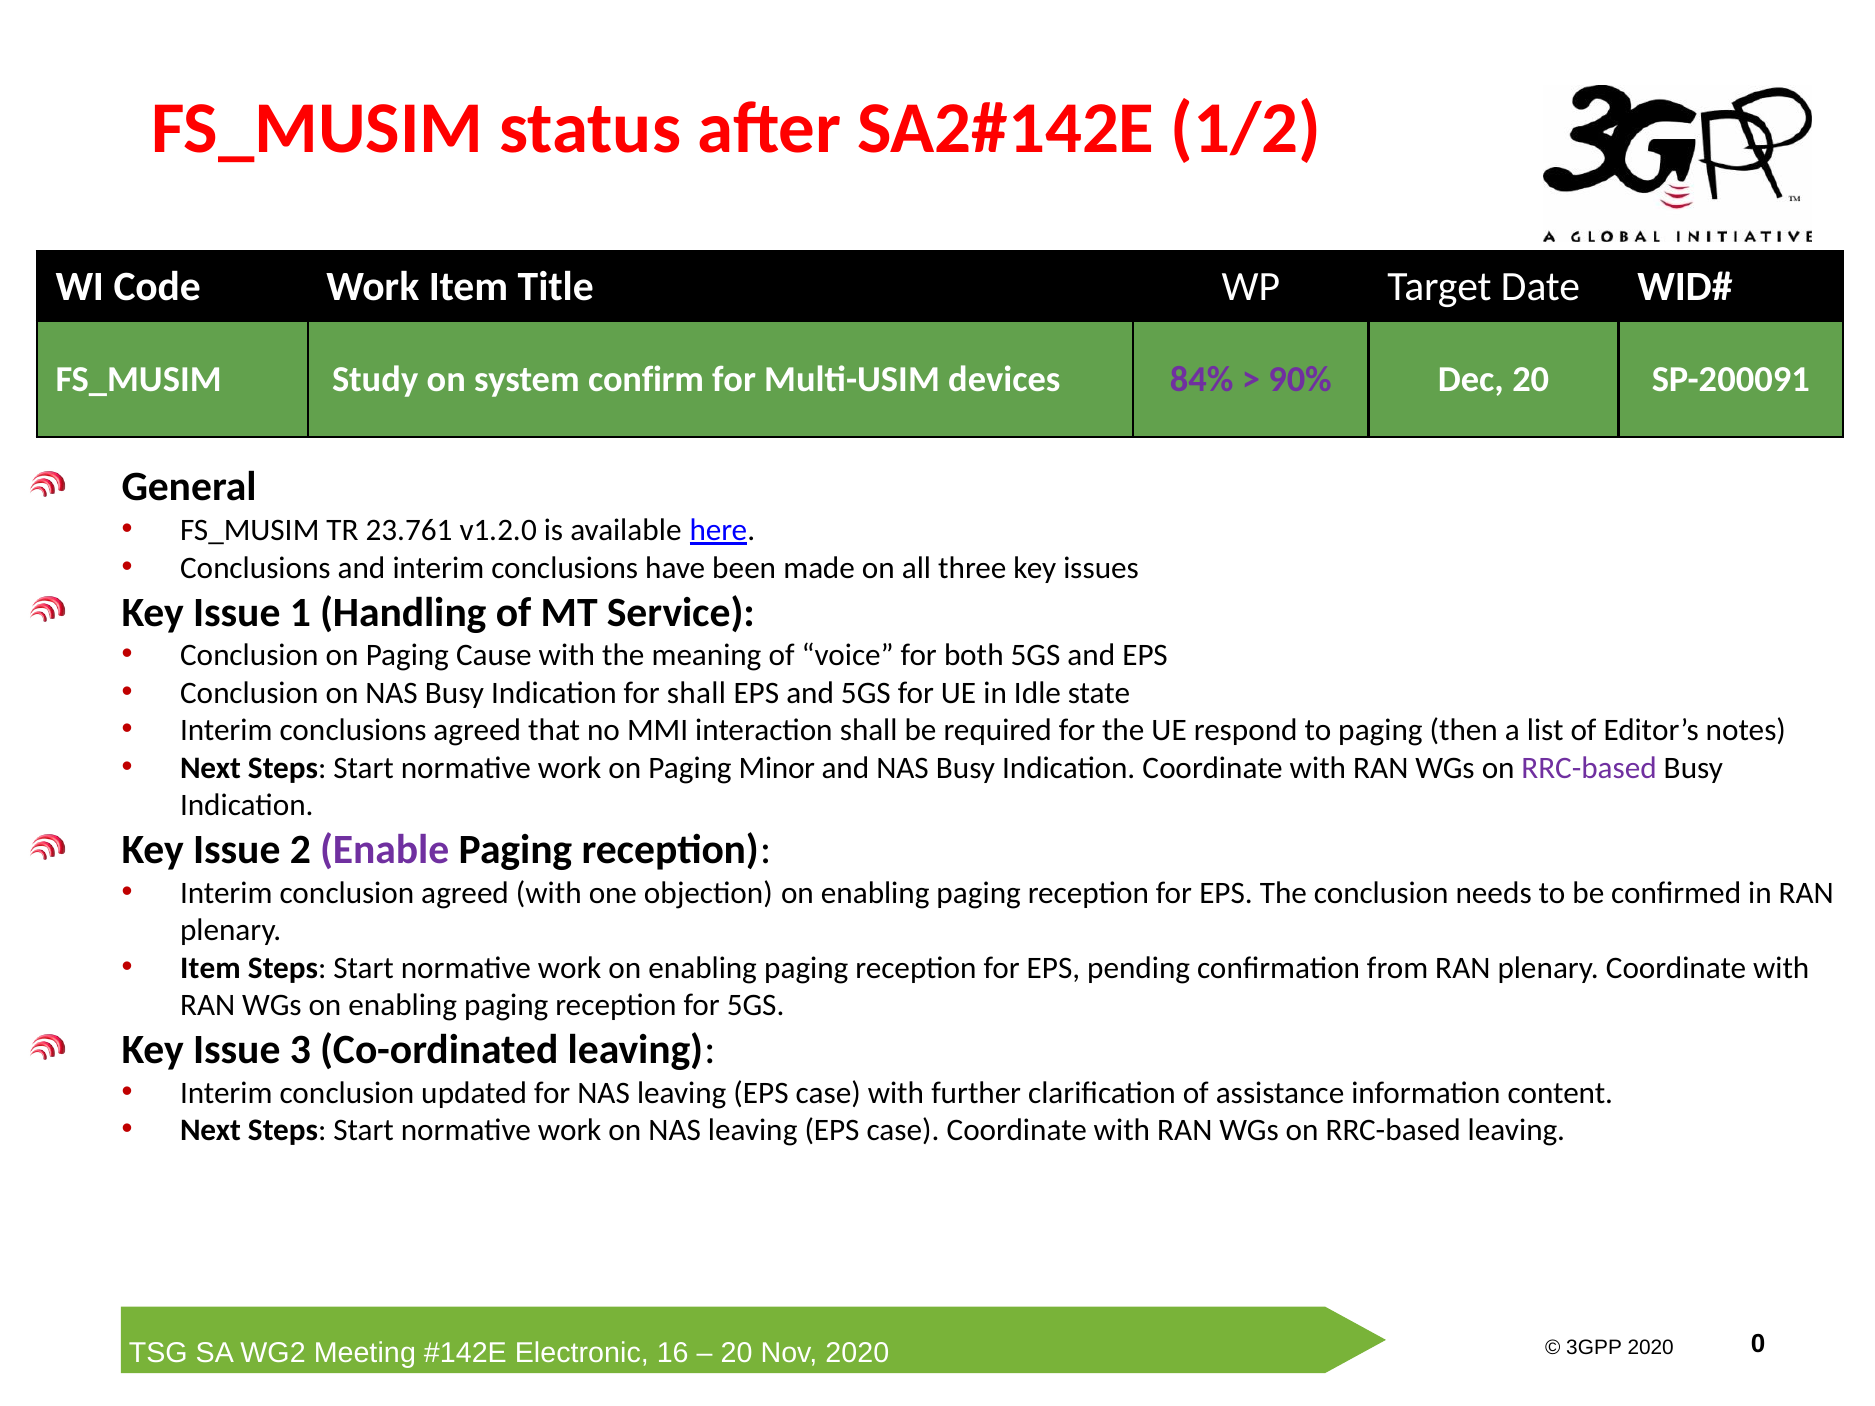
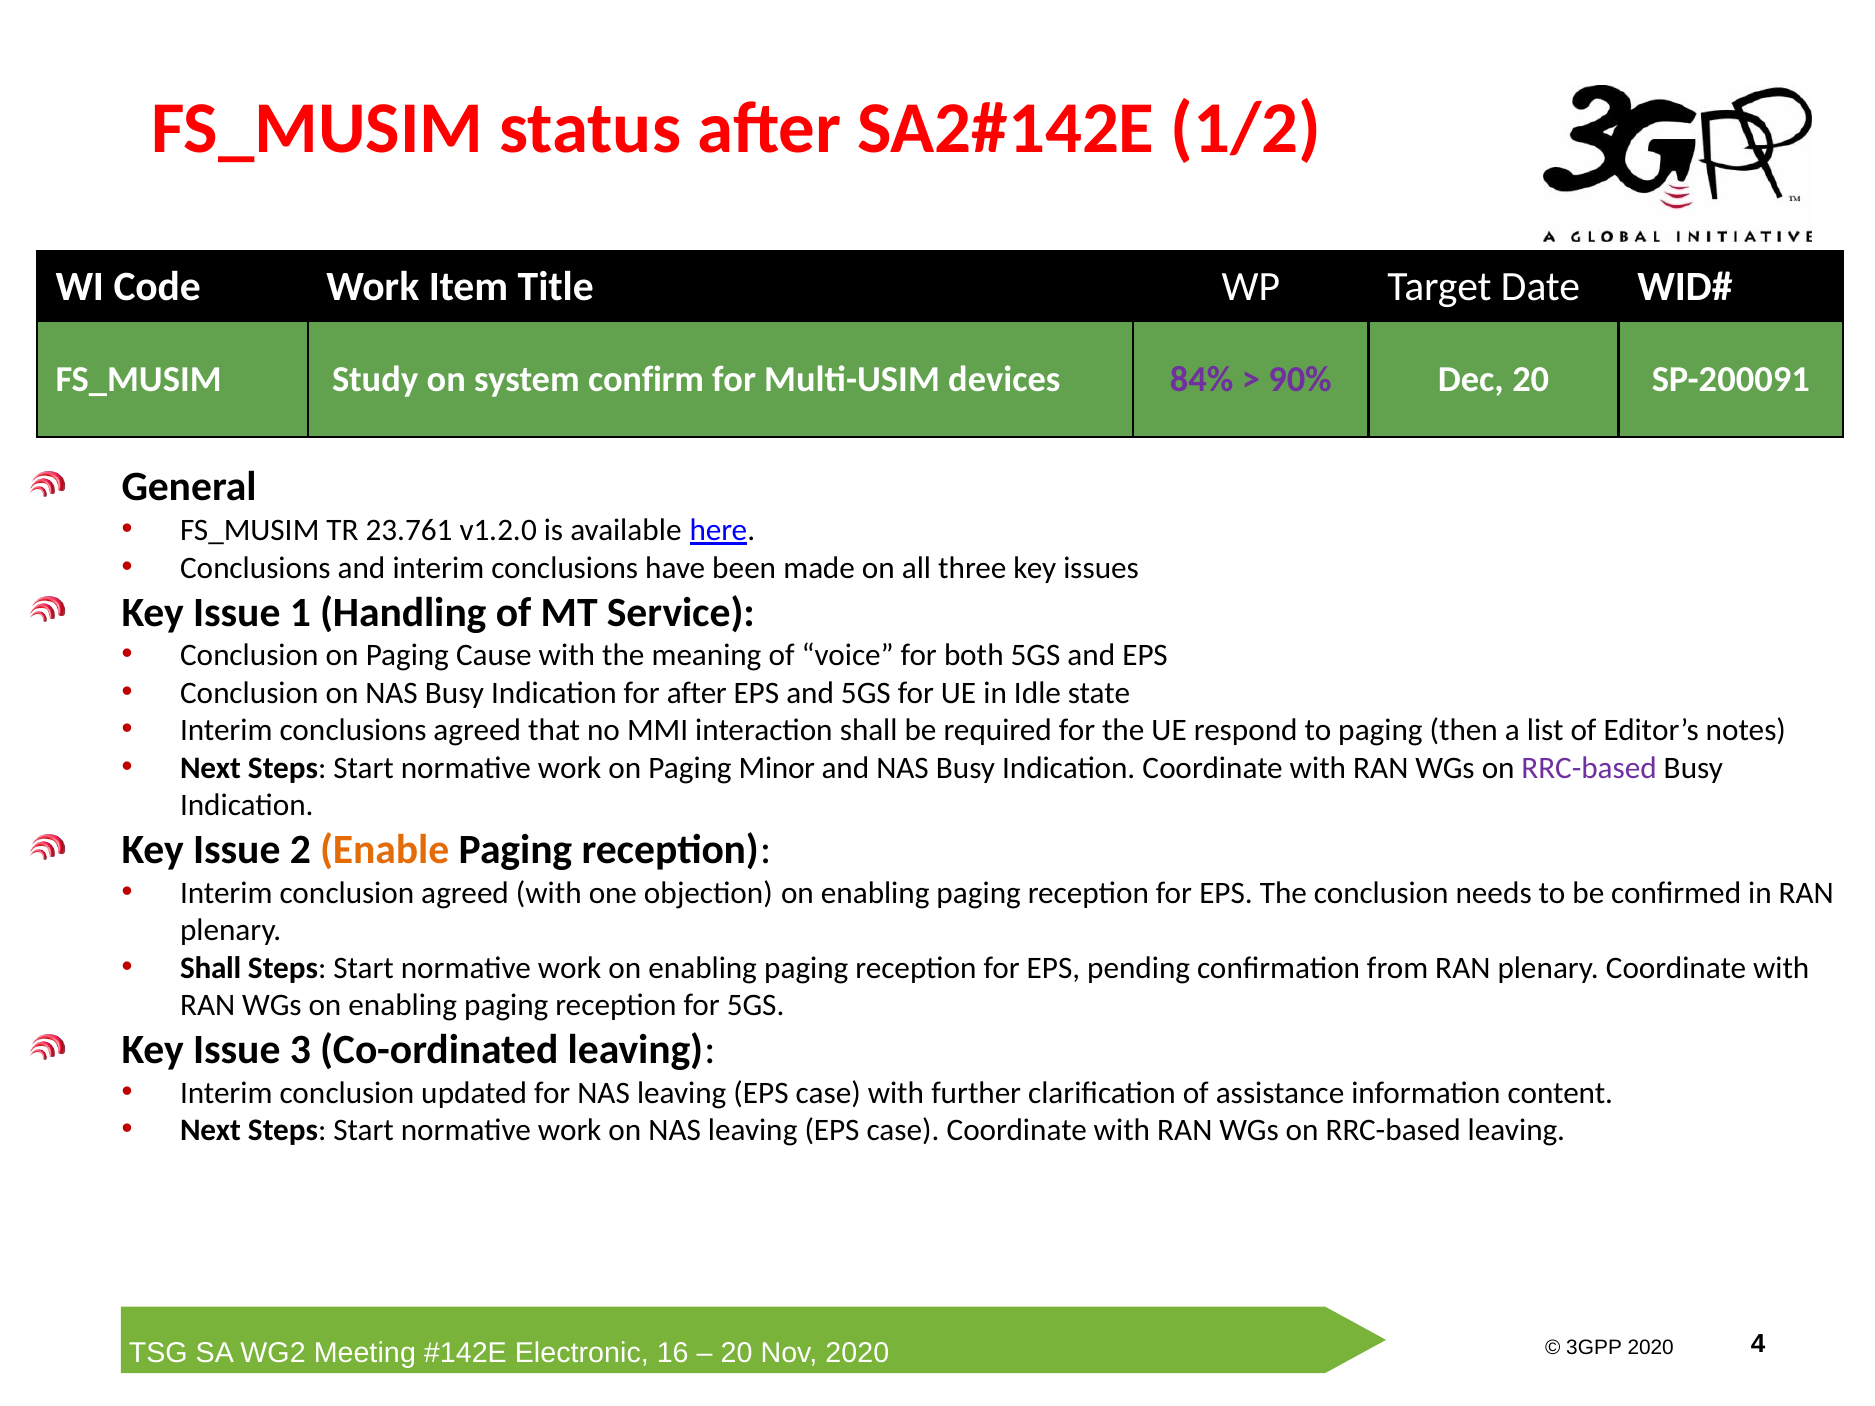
for shall: shall -> after (697, 693)
Enable colour: purple -> orange (385, 850)
Item: Item -> Shall (211, 968)
0: 0 -> 4 (1758, 1344)
